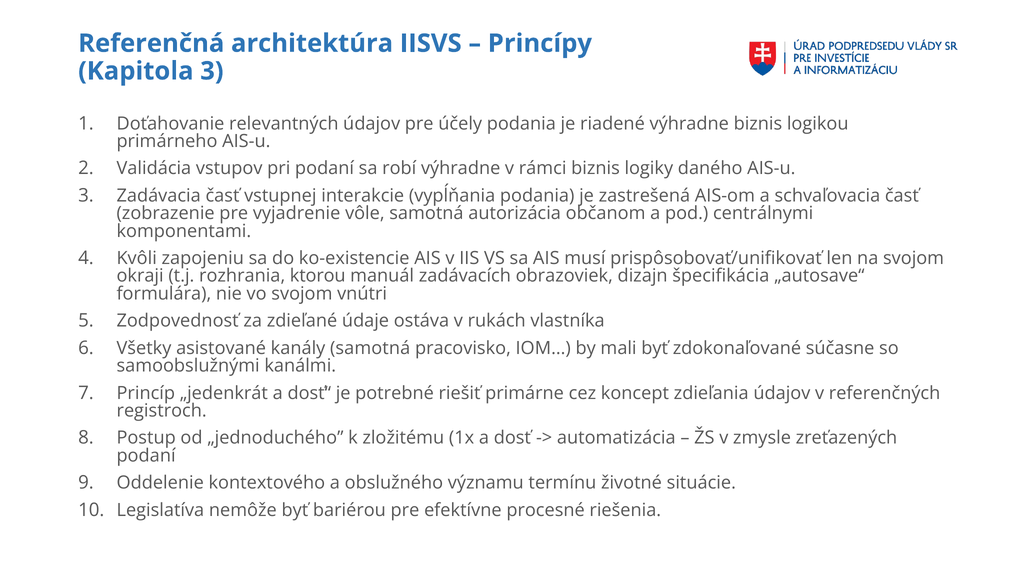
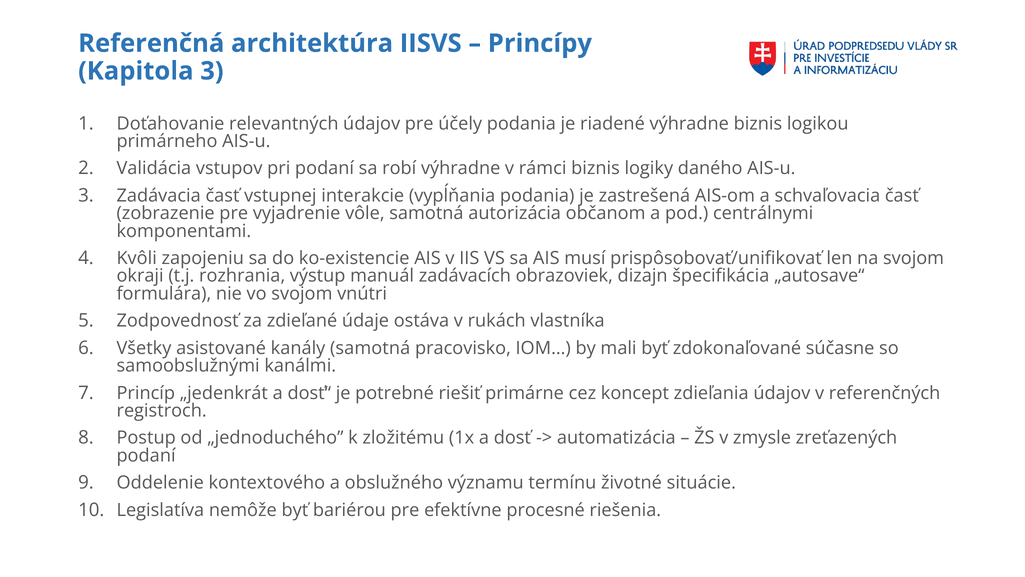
ktorou: ktorou -> výstup (318, 276)
